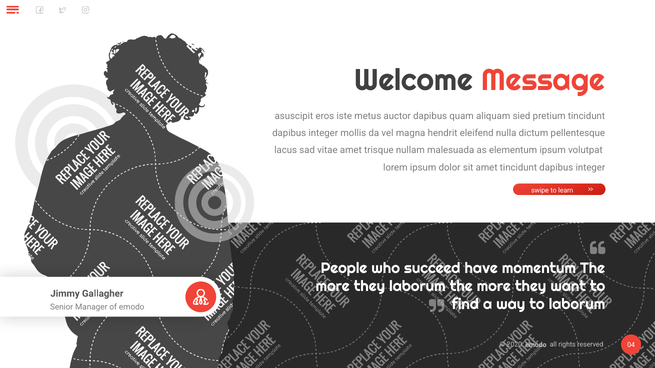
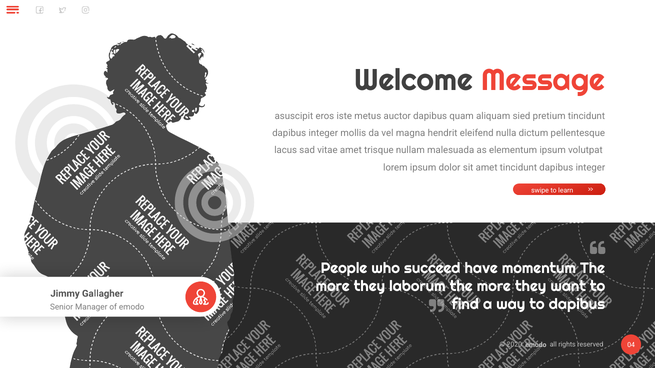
to laborum: laborum -> dapibus (577, 305)
